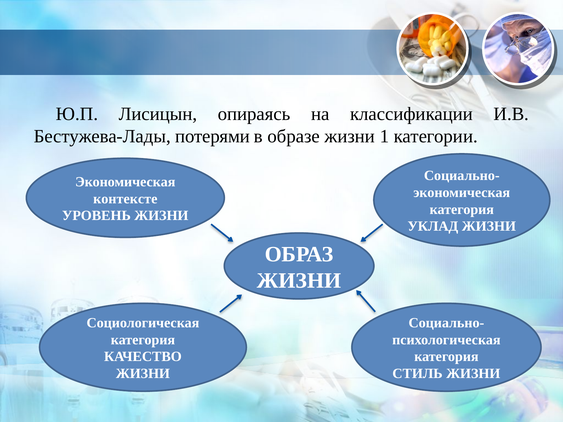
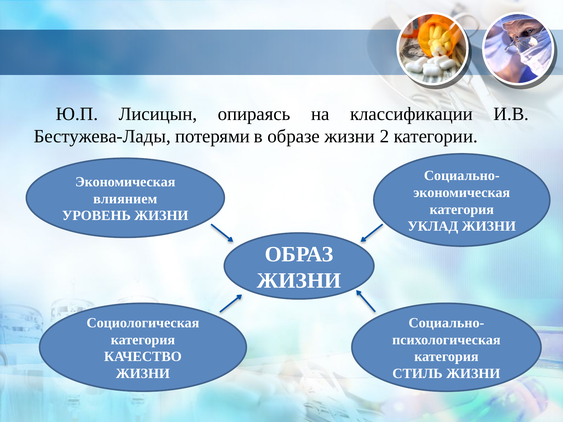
1: 1 -> 2 (384, 136)
контексте: контексте -> влиянием (125, 199)
